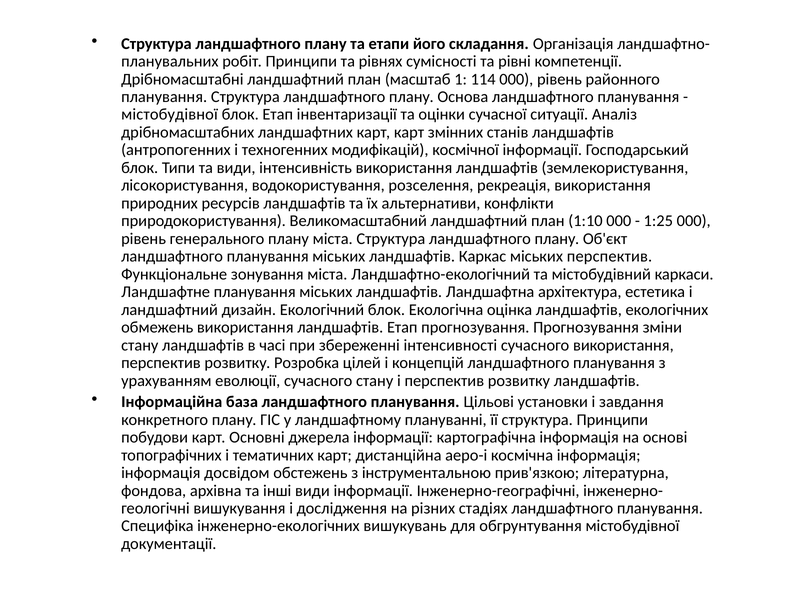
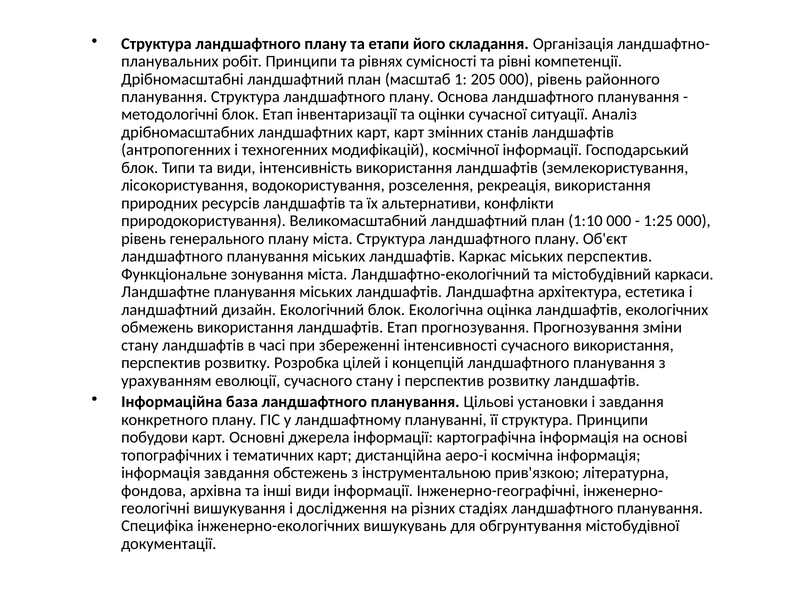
114: 114 -> 205 (483, 79)
містобудівної: містобудівної -> методологічні (170, 115)
інформація досвідом: досвідом -> завдання (237, 473)
